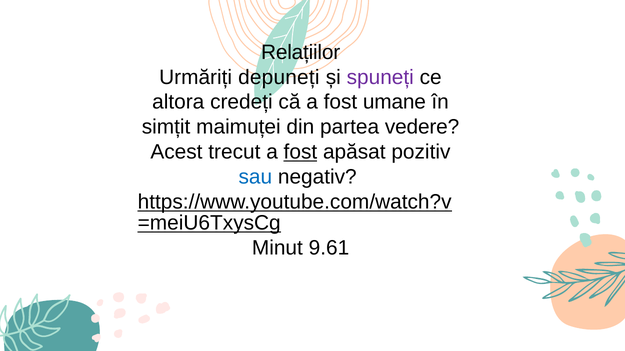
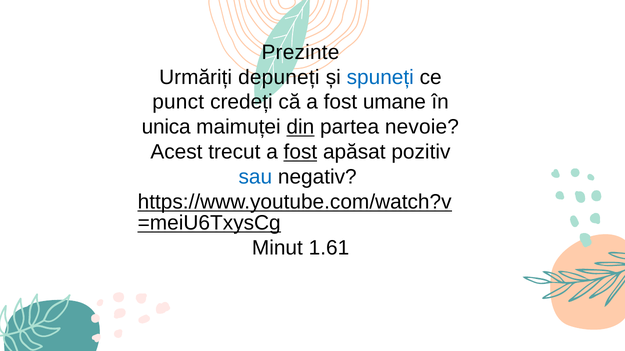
Relațiilor: Relațiilor -> Prezinte (300, 52)
spuneți colour: purple -> blue (380, 77)
altora: altora -> punct (178, 102)
simțit: simțit -> unica (166, 127)
din underline: none -> present (300, 127)
vedere: vedere -> nevoie (422, 127)
9.61: 9.61 -> 1.61 (329, 248)
